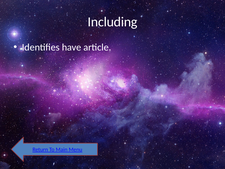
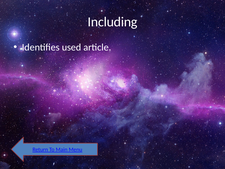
have: have -> used (71, 47)
